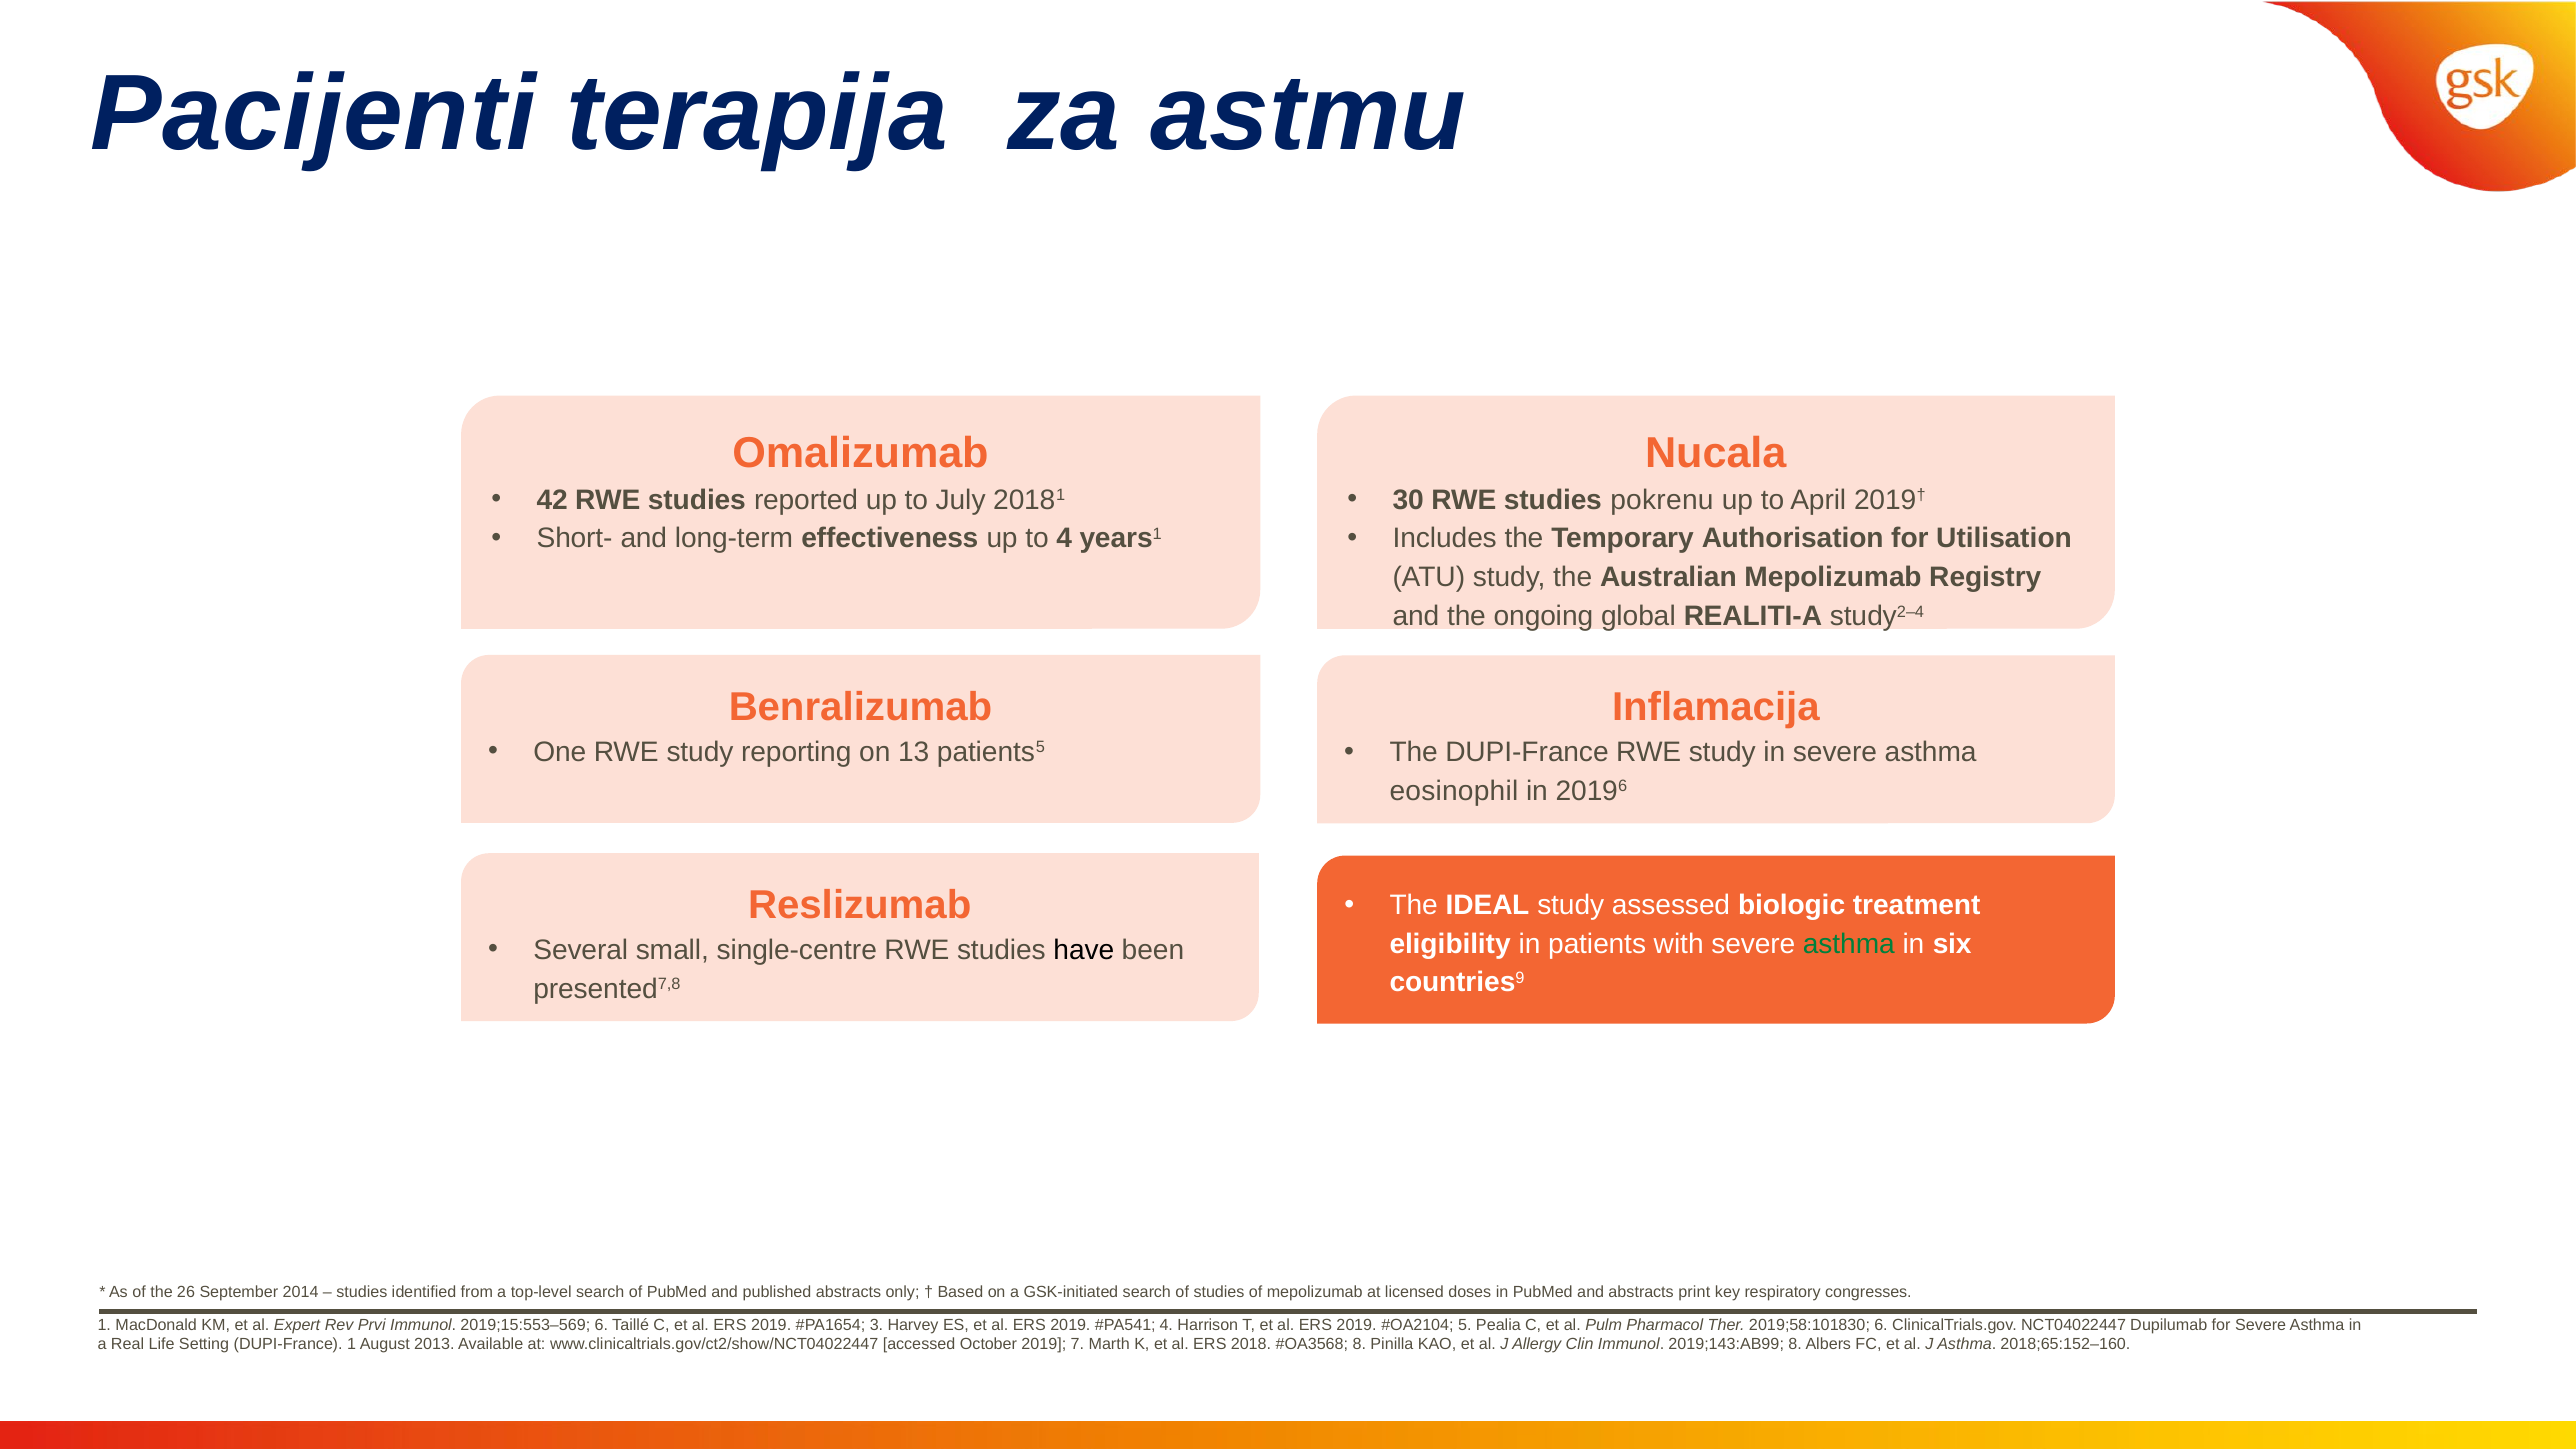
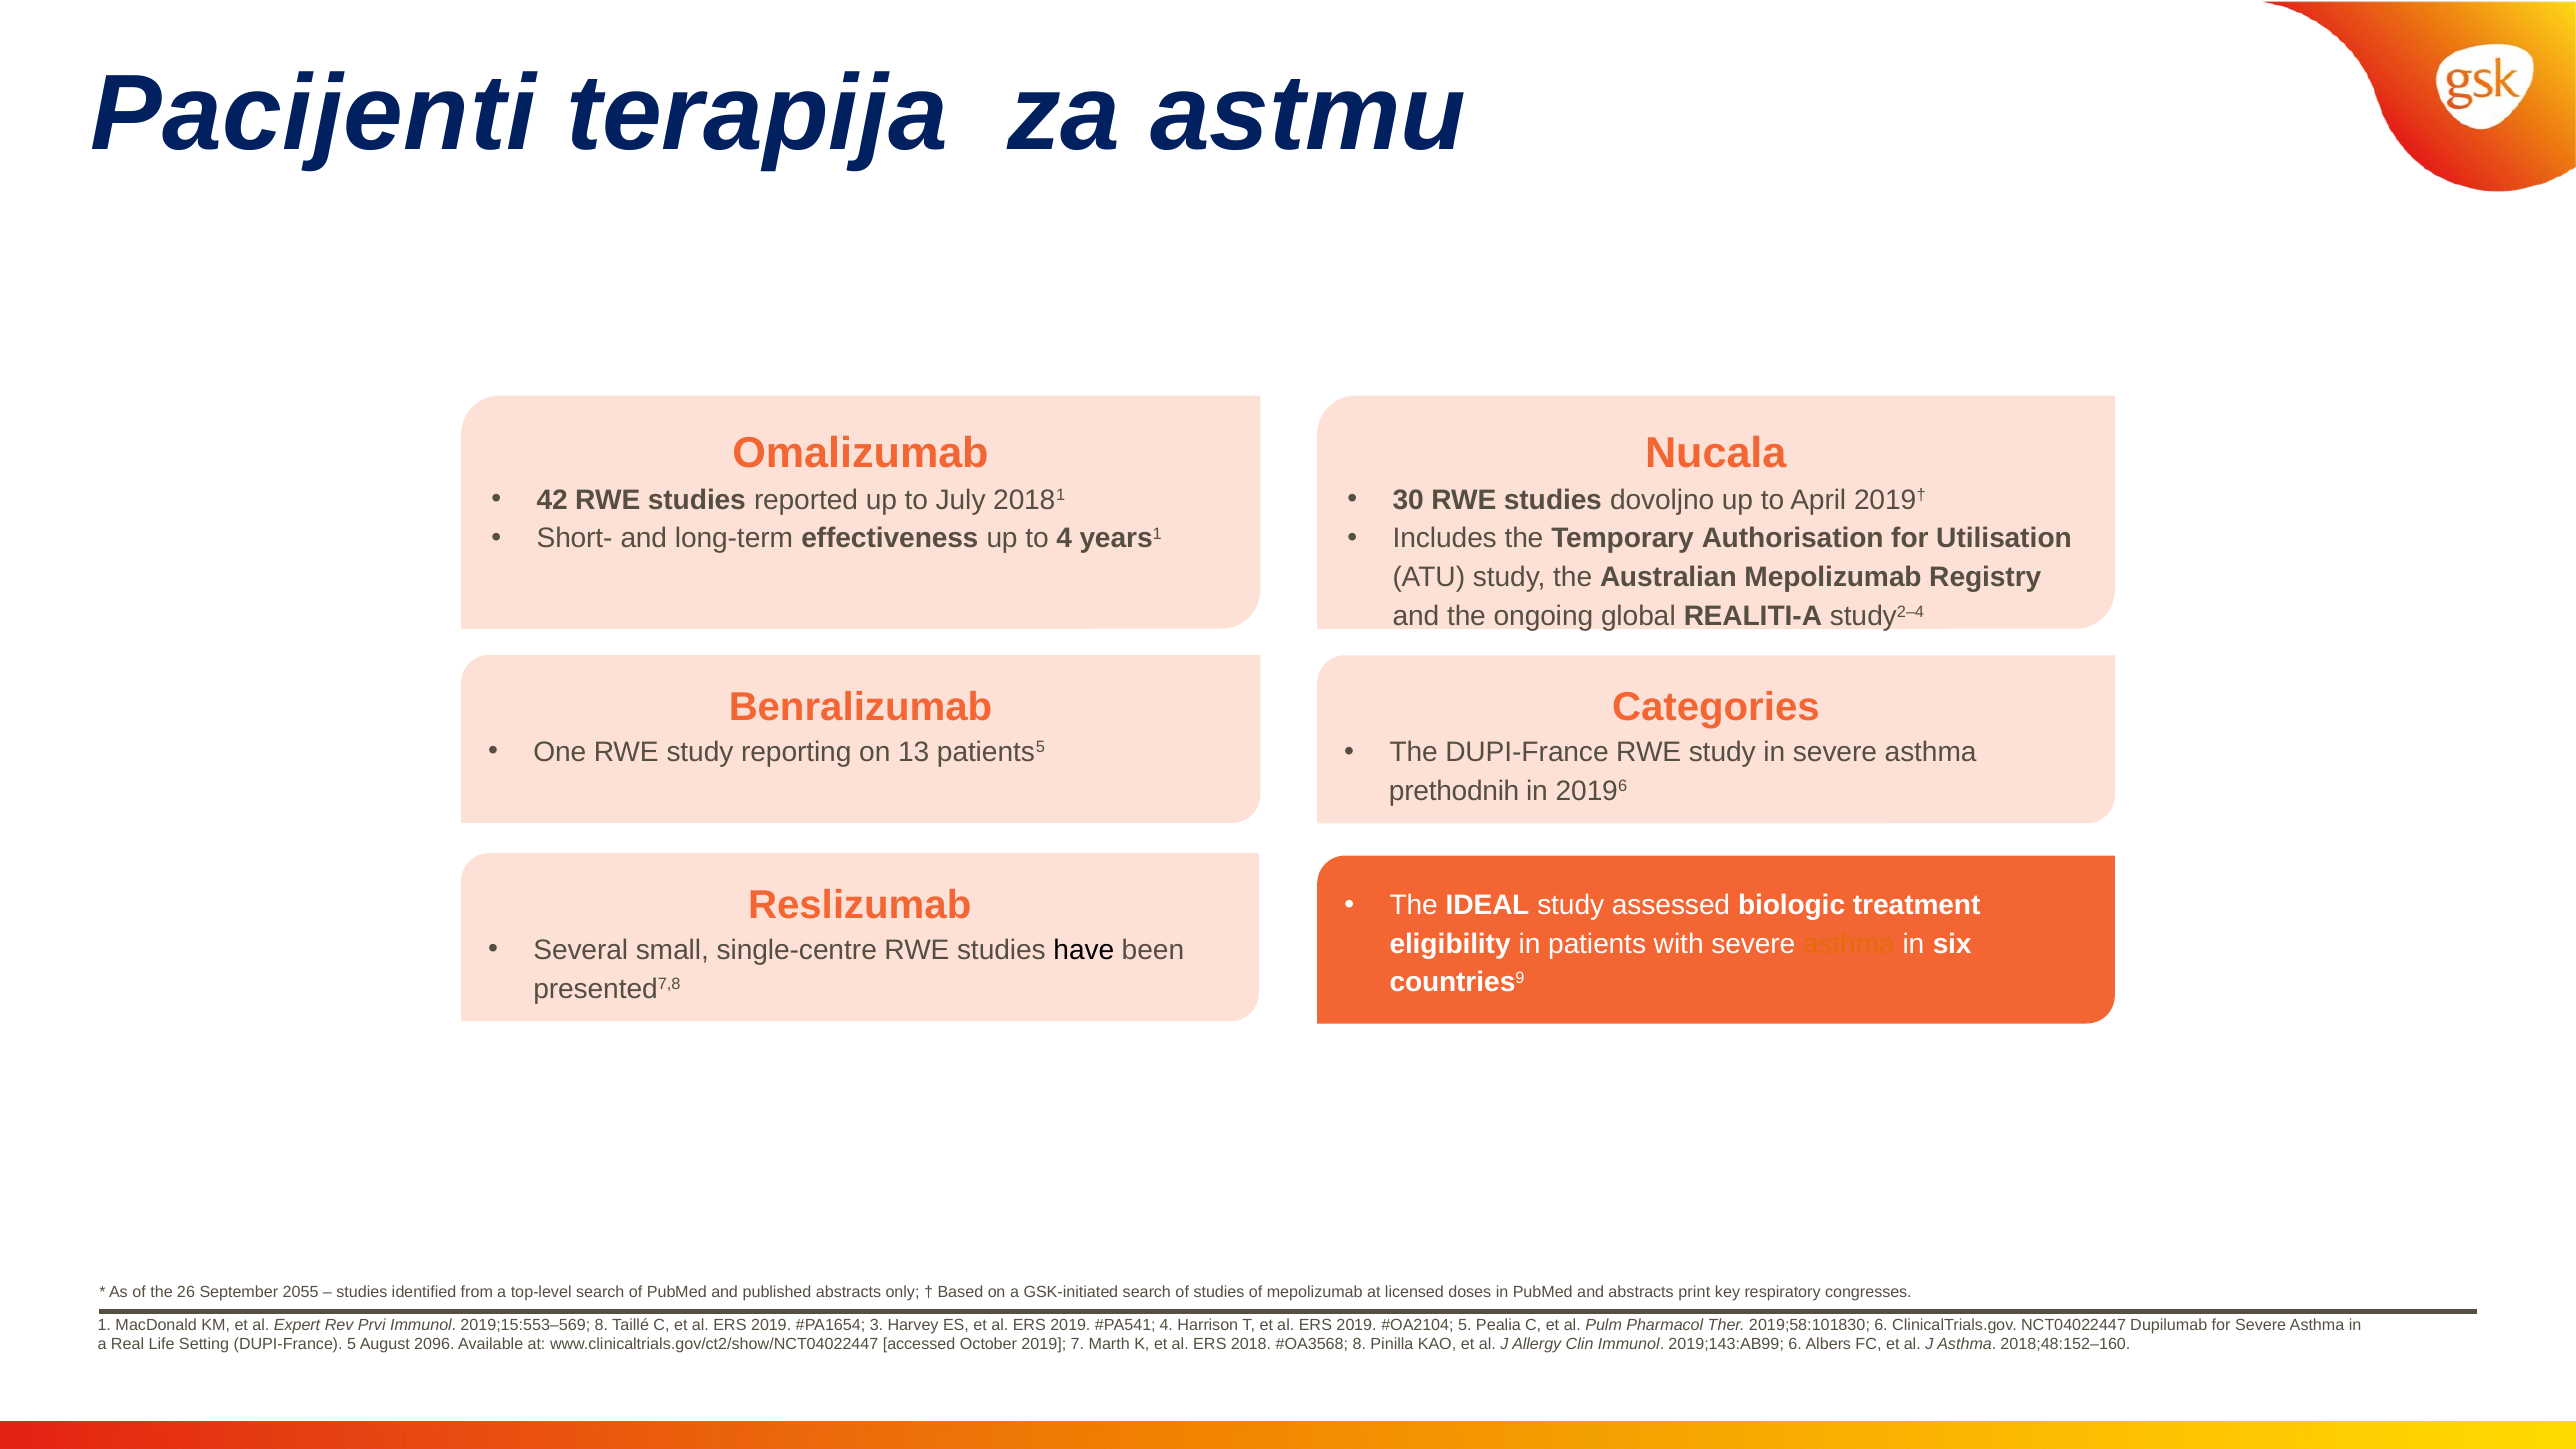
pokrenu: pokrenu -> dovoljno (1662, 500)
Inflamacija: Inflamacija -> Categories (1716, 707)
eosinophil: eosinophil -> prethodnih (1454, 791)
asthma colour: green -> orange (1849, 944)
2014: 2014 -> 2055 (301, 1292)
2019;15:553–569 6: 6 -> 8 (601, 1325)
DUPI-France 1: 1 -> 5 (352, 1345)
2013: 2013 -> 2096 (434, 1345)
2019;143:AB99 8: 8 -> 6 (1795, 1345)
2018;65:152–160: 2018;65:152–160 -> 2018;48:152–160 (2065, 1345)
